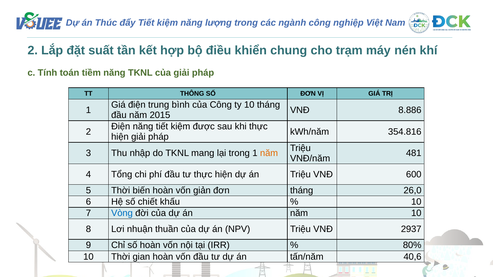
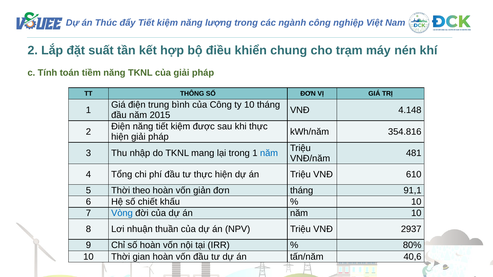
8.886: 8.886 -> 4.148 (410, 110)
năm colour: orange -> blue (269, 153)
600: 600 -> 610 (414, 175)
biến: biến -> theo (141, 191)
26,0: 26,0 -> 91,1 (412, 191)
